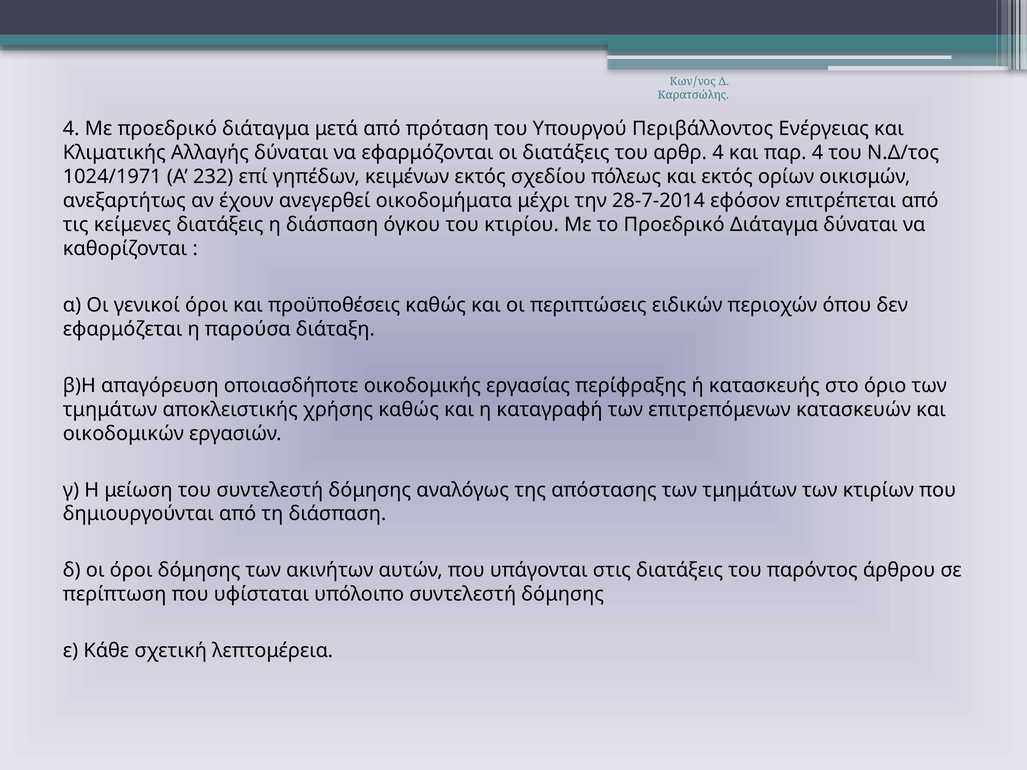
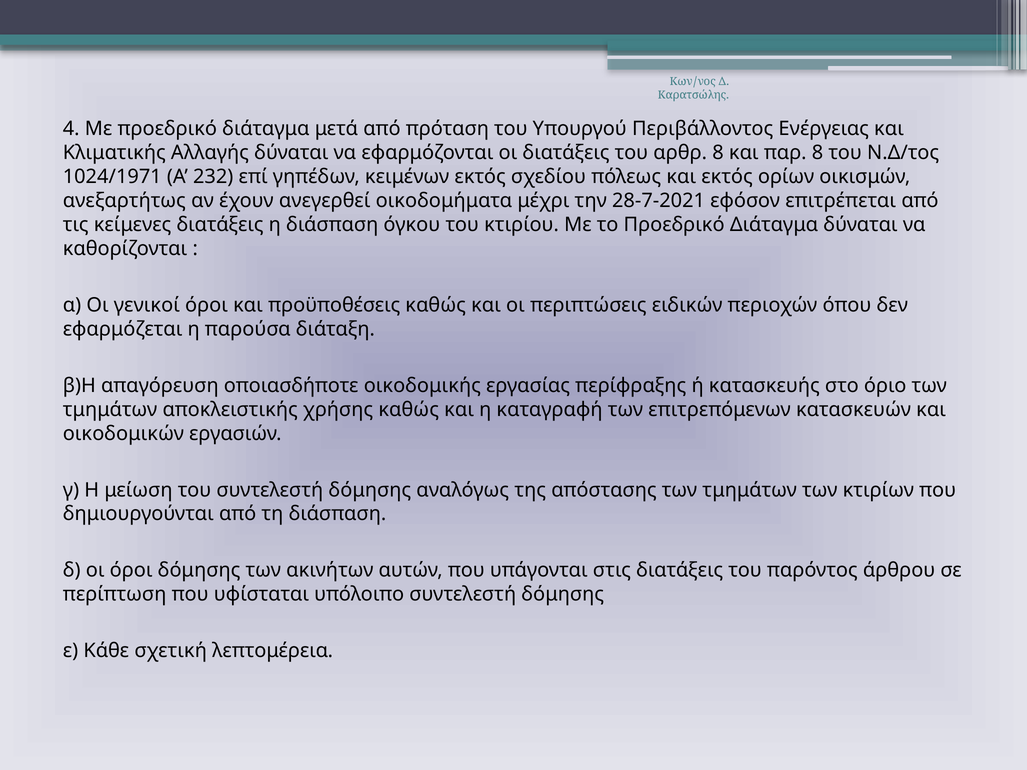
αρθρ 4: 4 -> 8 (718, 153)
παρ 4: 4 -> 8 (818, 153)
28-7-2014: 28-7-2014 -> 28-7-2021 (659, 201)
